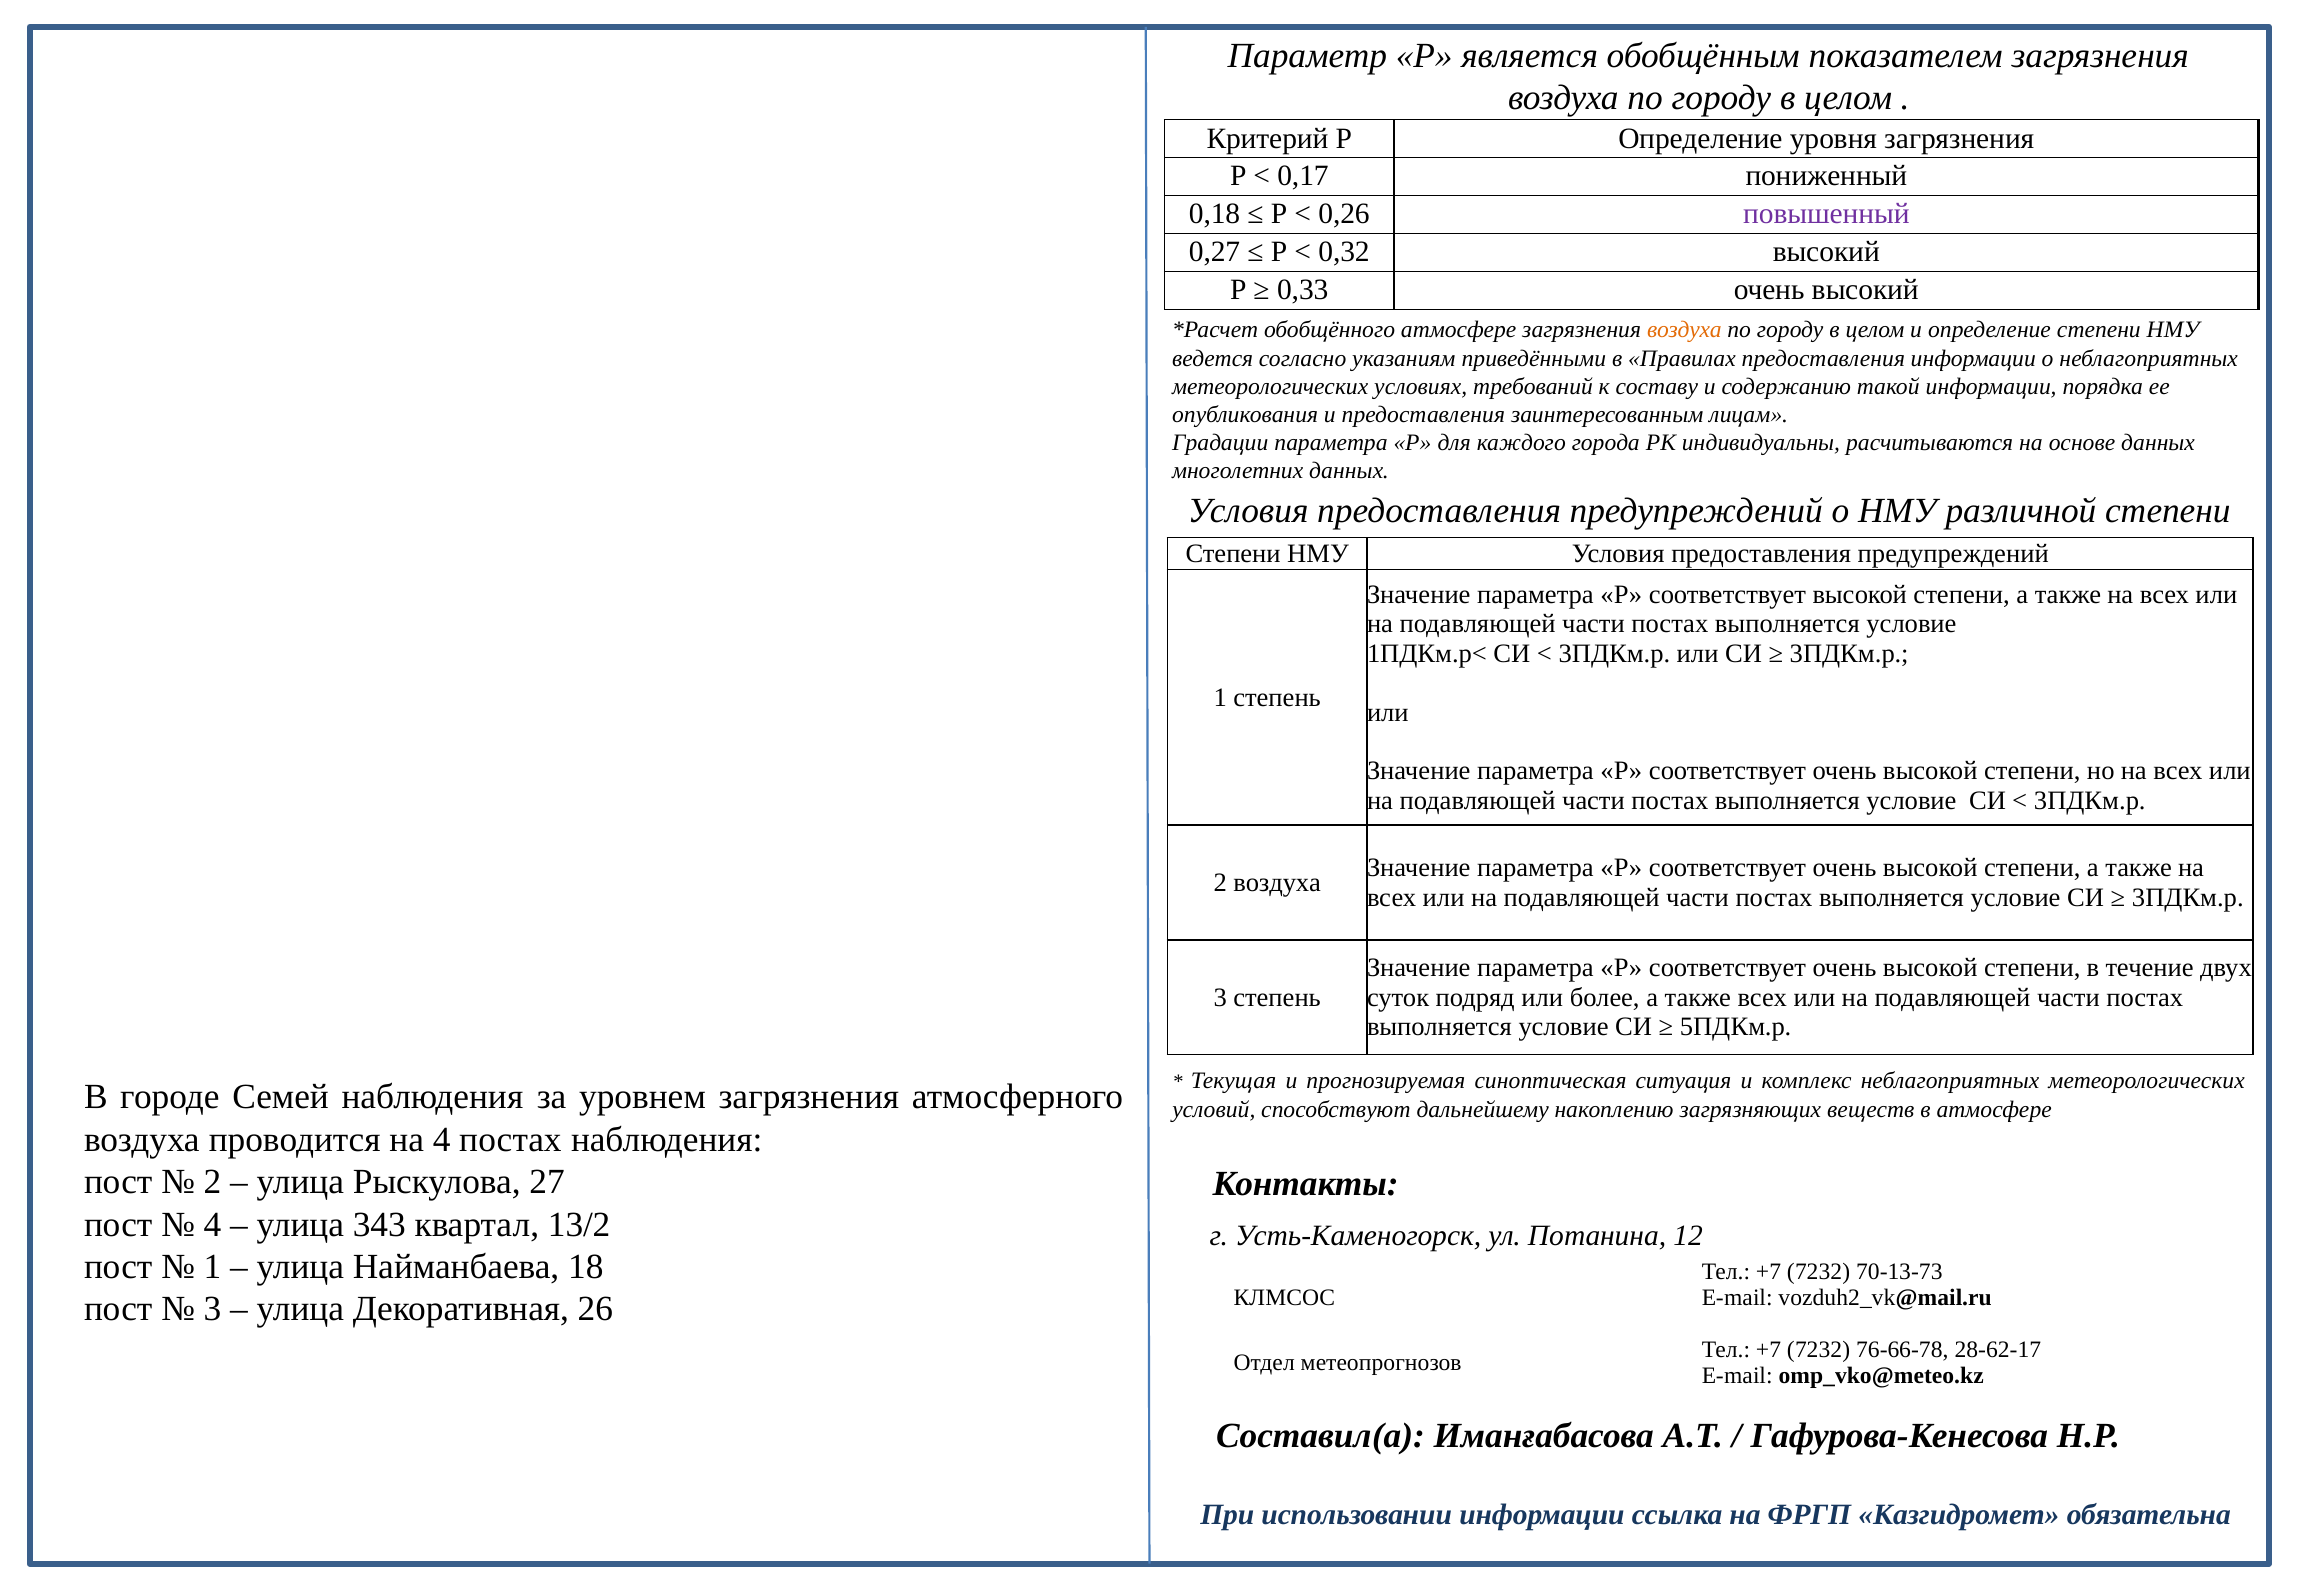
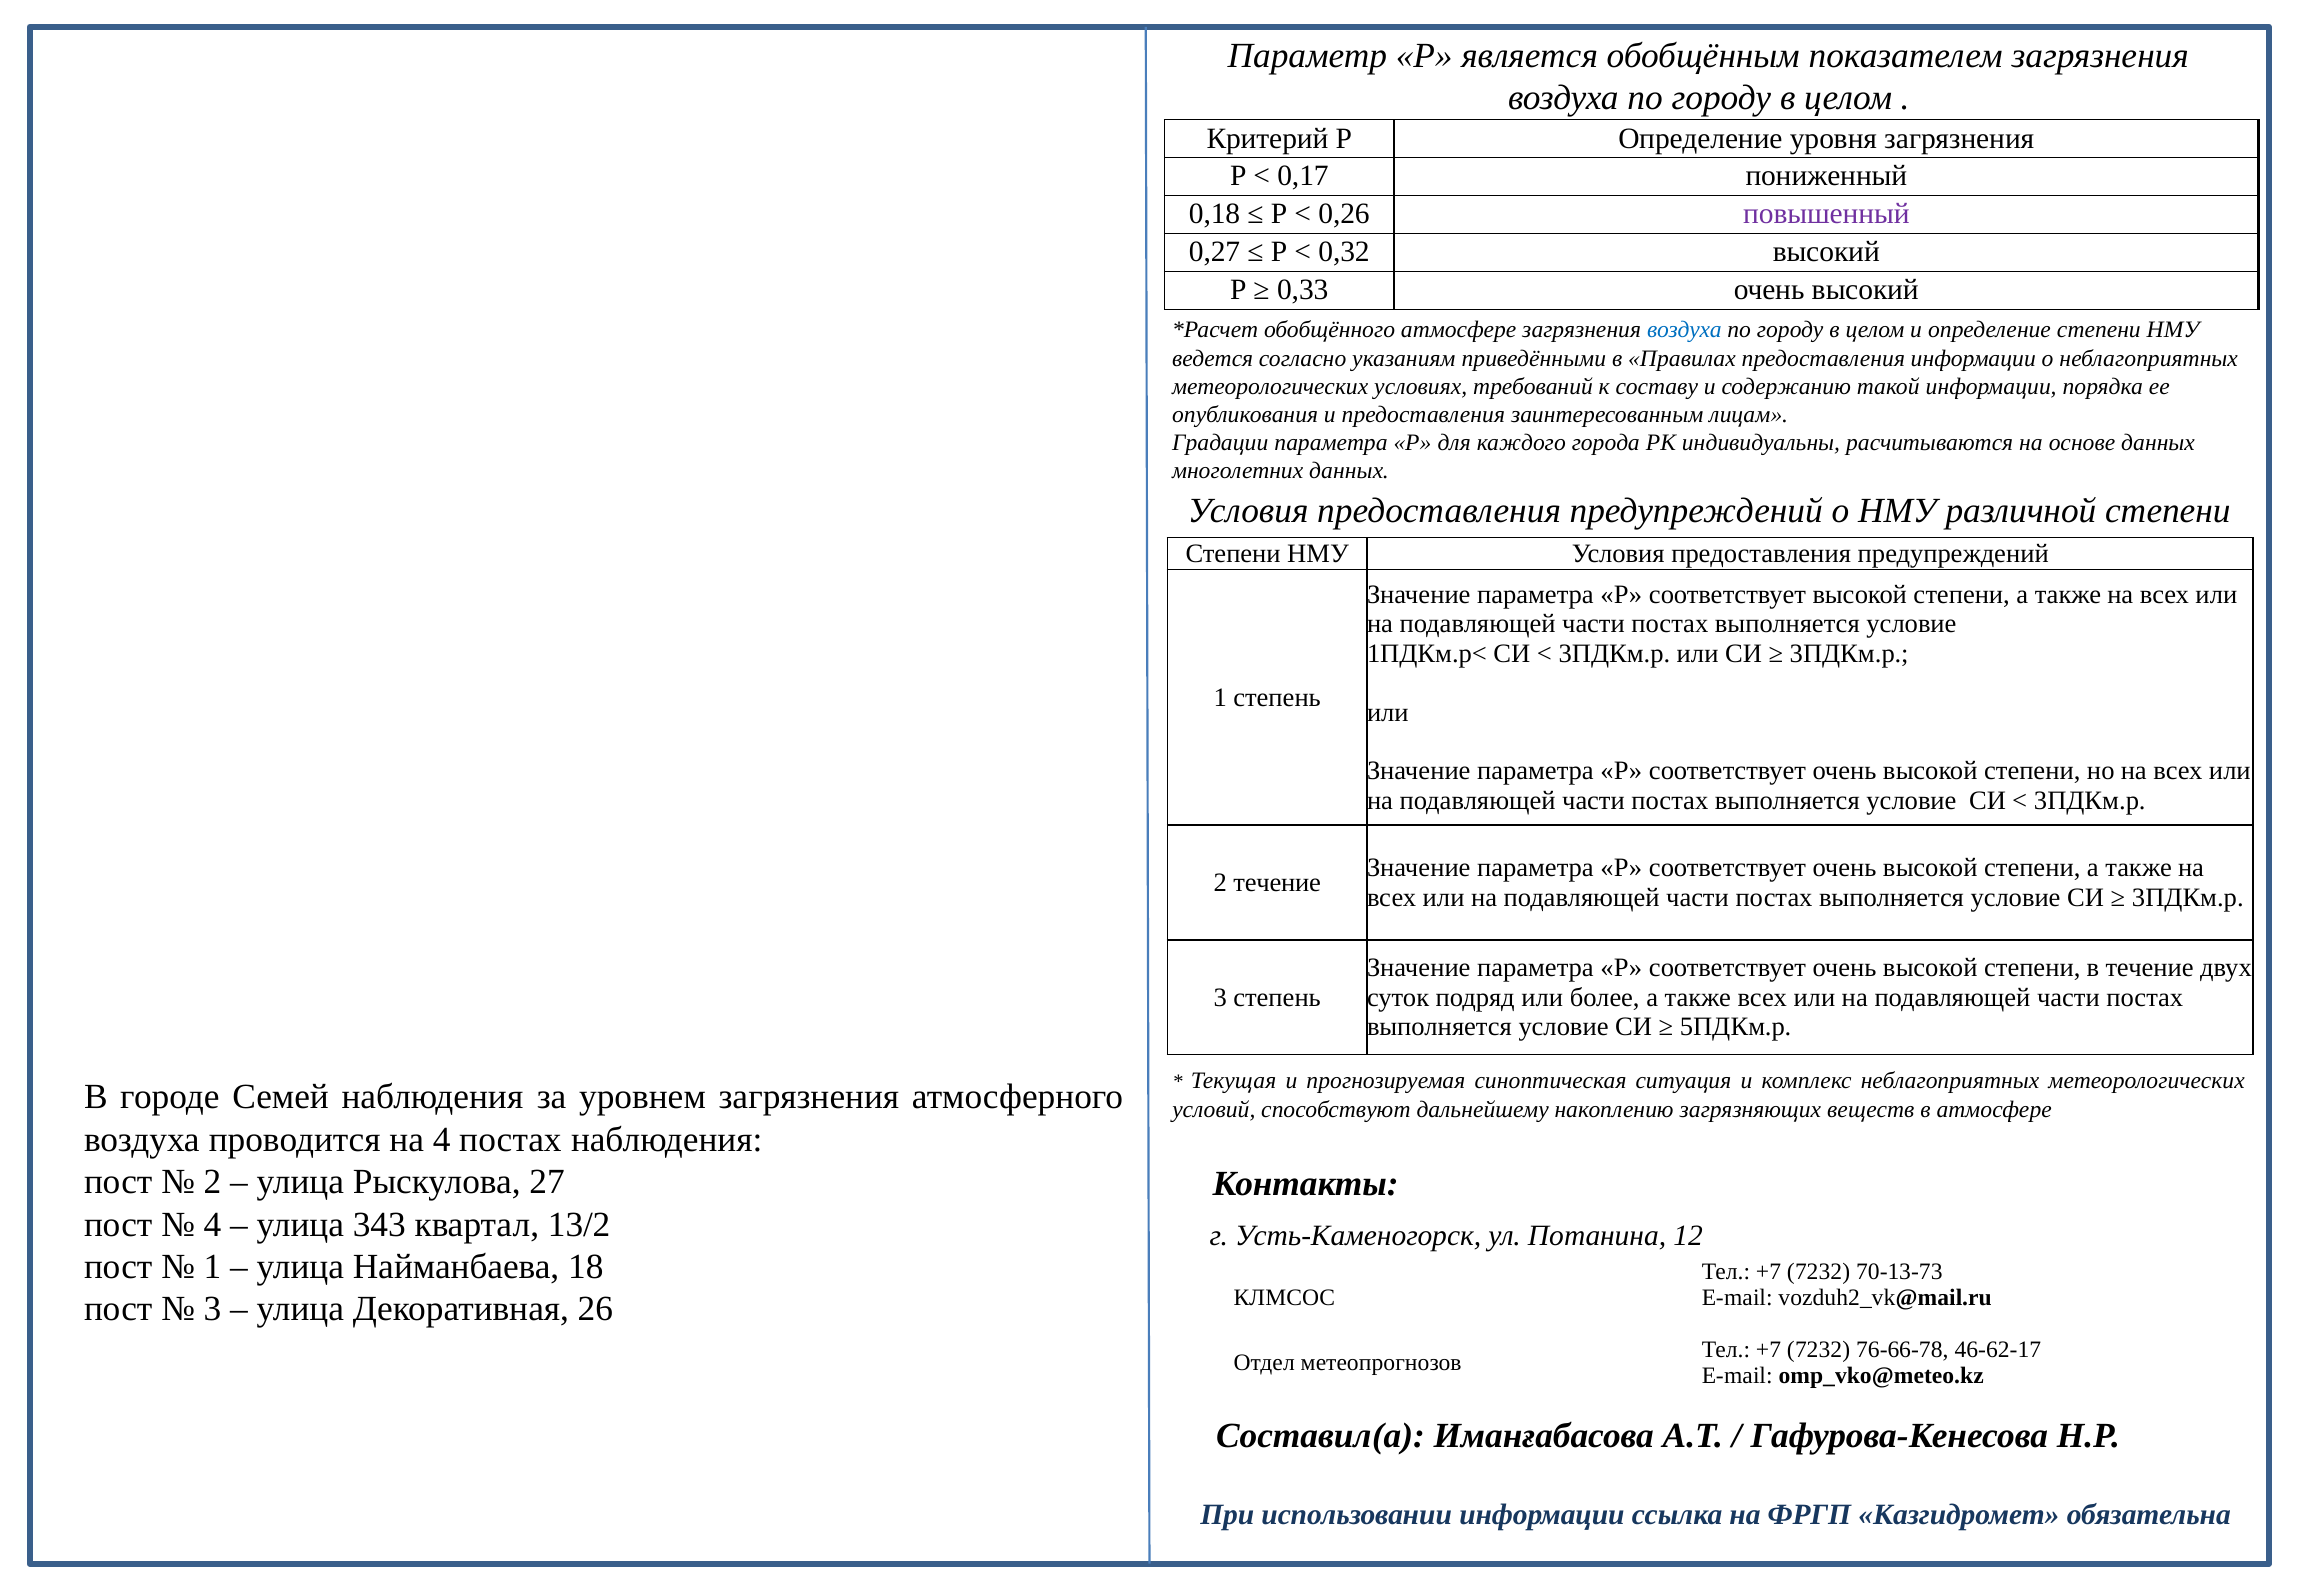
воздуха colour: orange -> blue (1684, 330)
2 воздуха: воздуха -> течение (1277, 883)
28-62-17: 28-62-17 -> 46-62-17 (1998, 1350)
